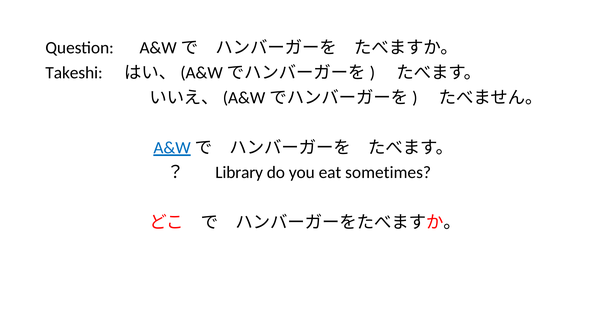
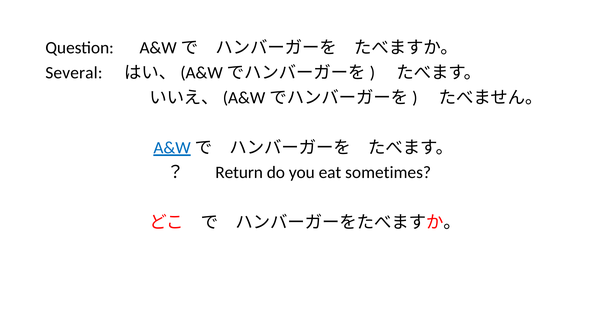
Takeshi: Takeshi -> Several (74, 73)
Library: Library -> Return (239, 172)
